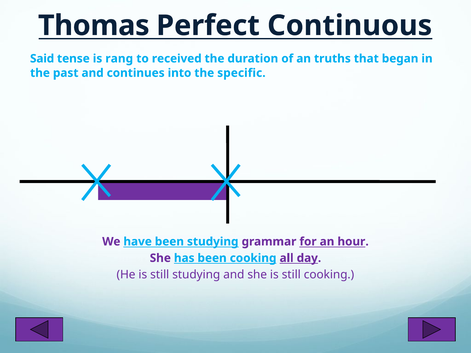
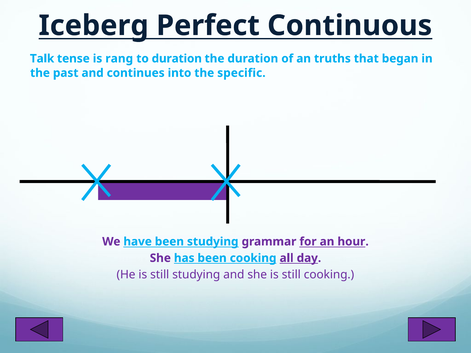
Thomas: Thomas -> Iceberg (94, 26)
Said: Said -> Talk (42, 59)
to received: received -> duration (177, 59)
